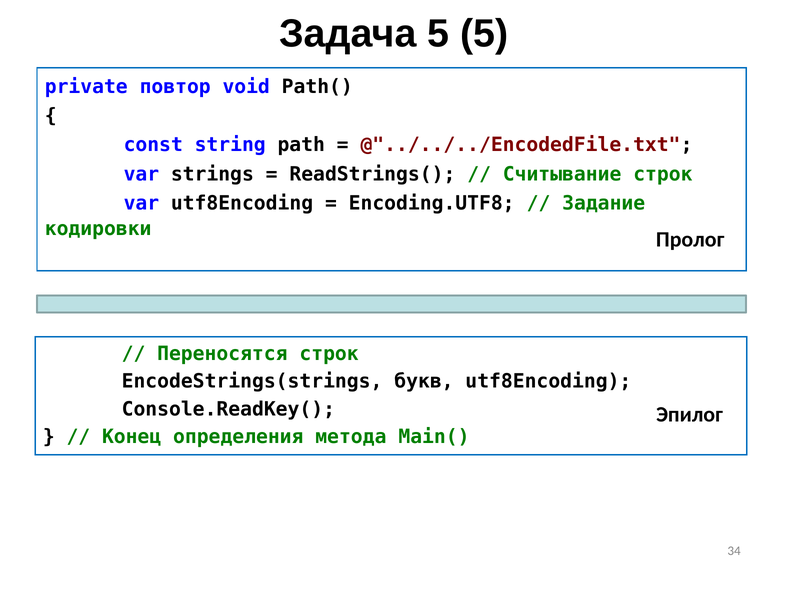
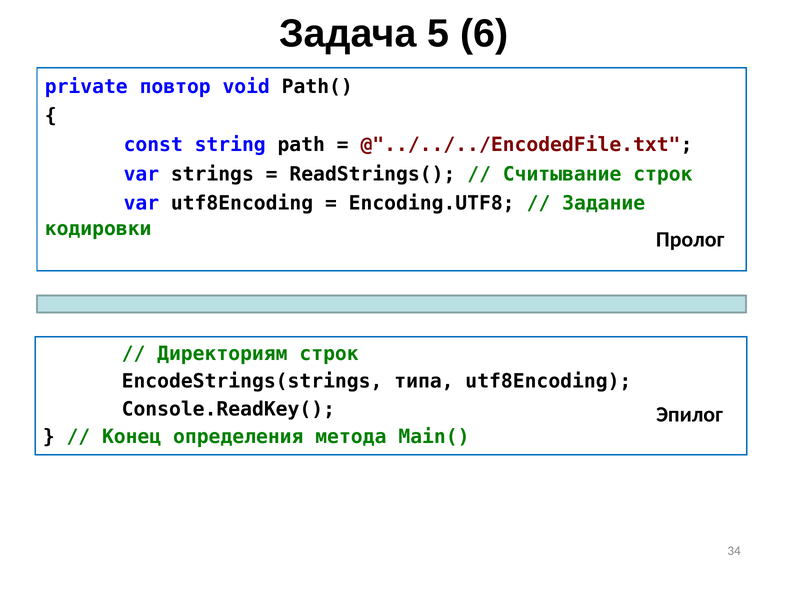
5 5: 5 -> 6 (484, 34)
Переносятся: Переносятся -> Директориям (222, 354)
букв: букв -> типа (424, 381)
